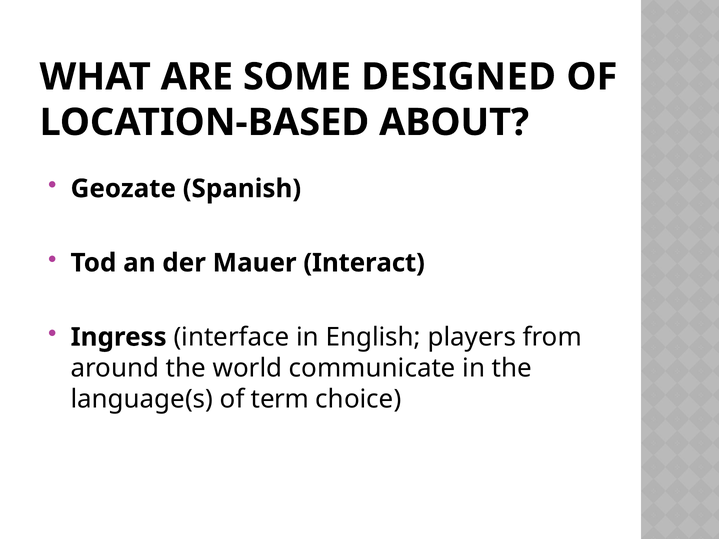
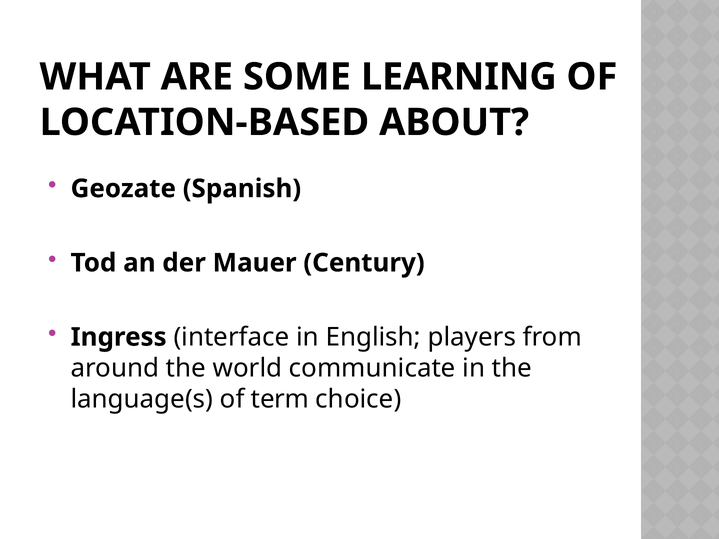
DESIGNED: DESIGNED -> LEARNING (459, 77)
Interact: Interact -> Century (364, 263)
